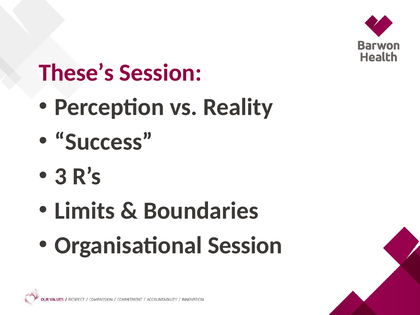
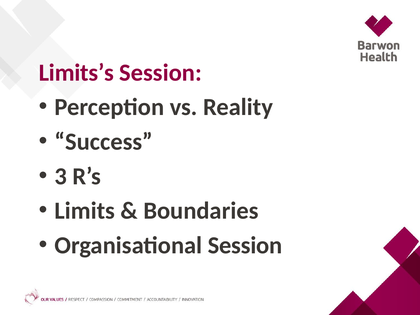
These’s: These’s -> Limits’s (76, 73)
